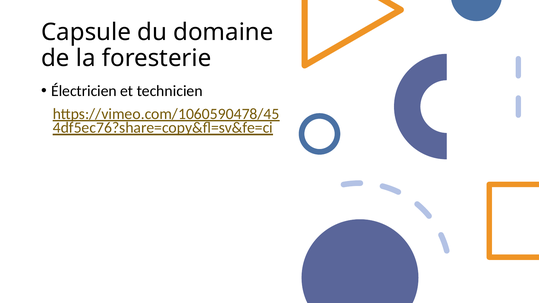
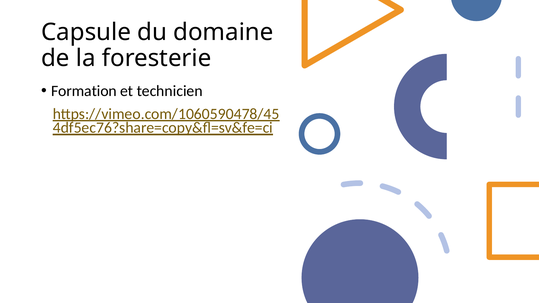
Électricien: Électricien -> Formation (84, 91)
